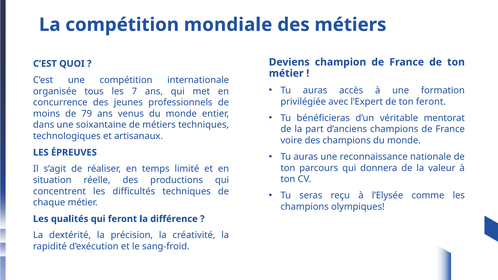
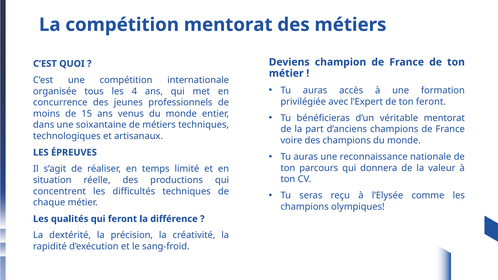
compétition mondiale: mondiale -> mentorat (228, 25)
7: 7 -> 4 (134, 91)
79: 79 -> 15 (87, 114)
